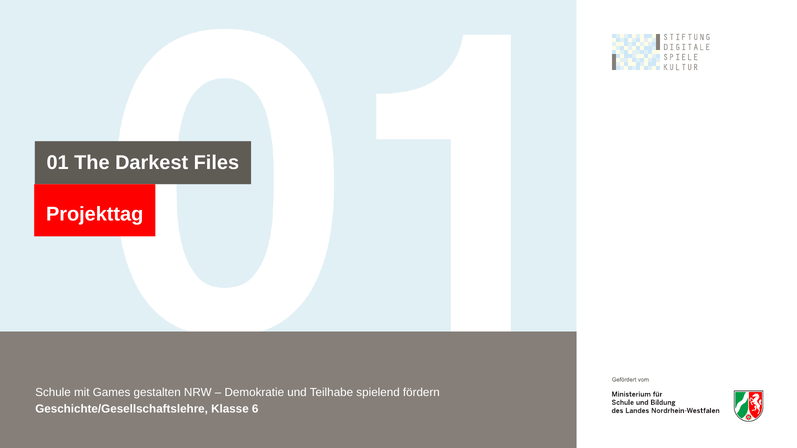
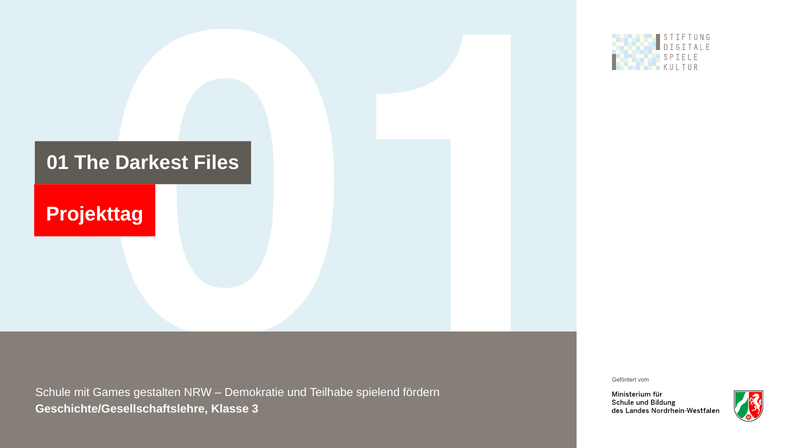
6: 6 -> 3 (255, 409)
